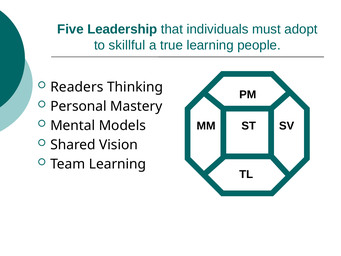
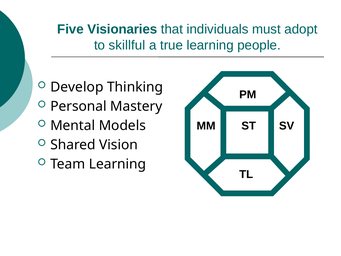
Leadership: Leadership -> Visionaries (122, 29)
Readers: Readers -> Develop (77, 87)
